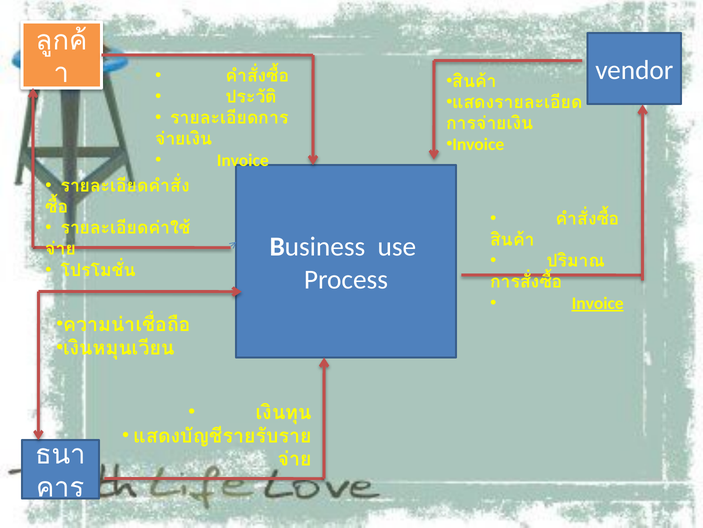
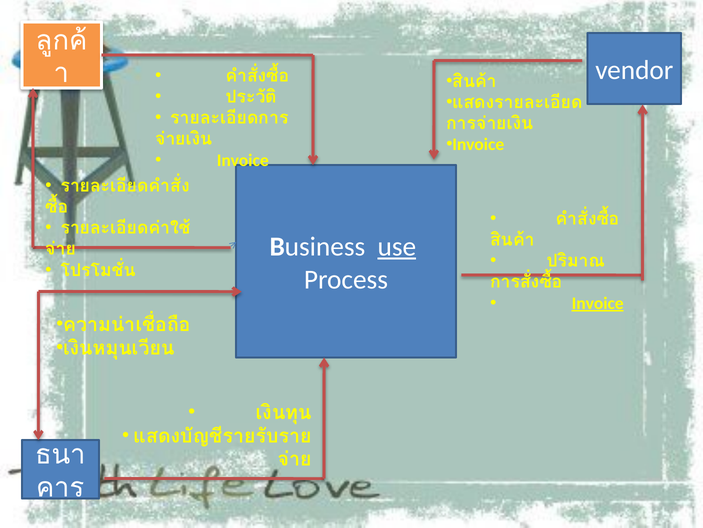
use underline: none -> present (397, 246)
